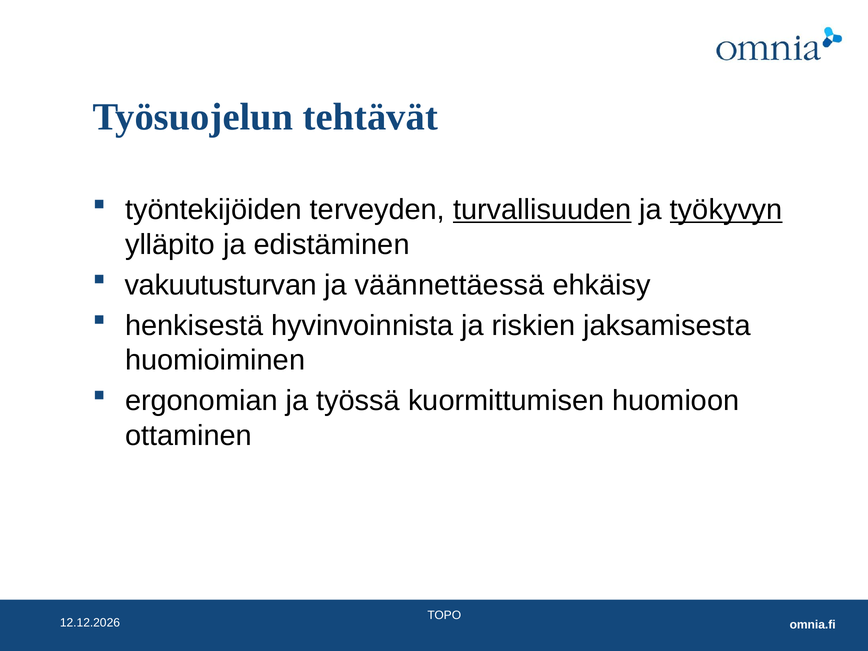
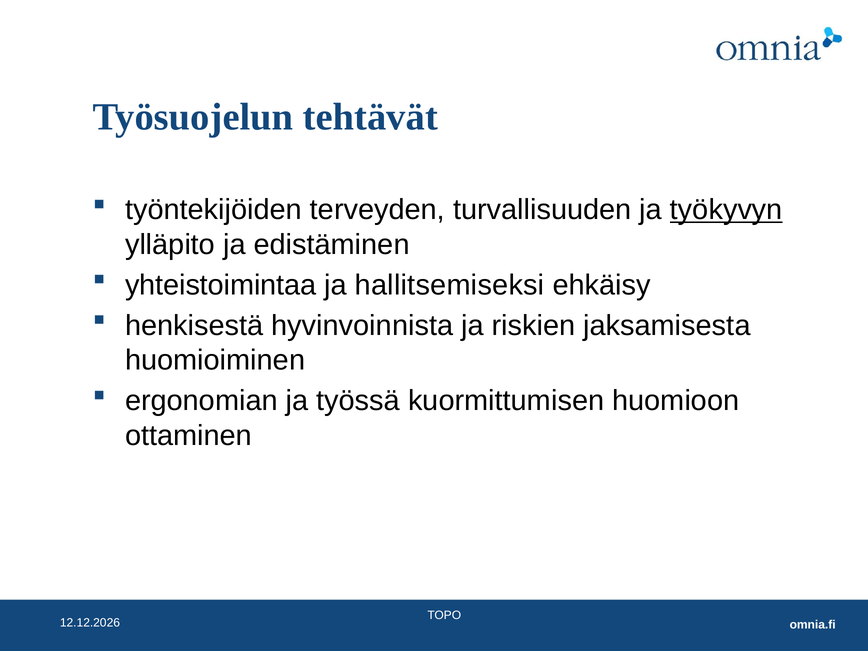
turvallisuuden underline: present -> none (542, 210)
vakuutusturvan: vakuutusturvan -> yhteistoimintaa (221, 285)
väännettäessä: väännettäessä -> hallitsemiseksi (450, 285)
